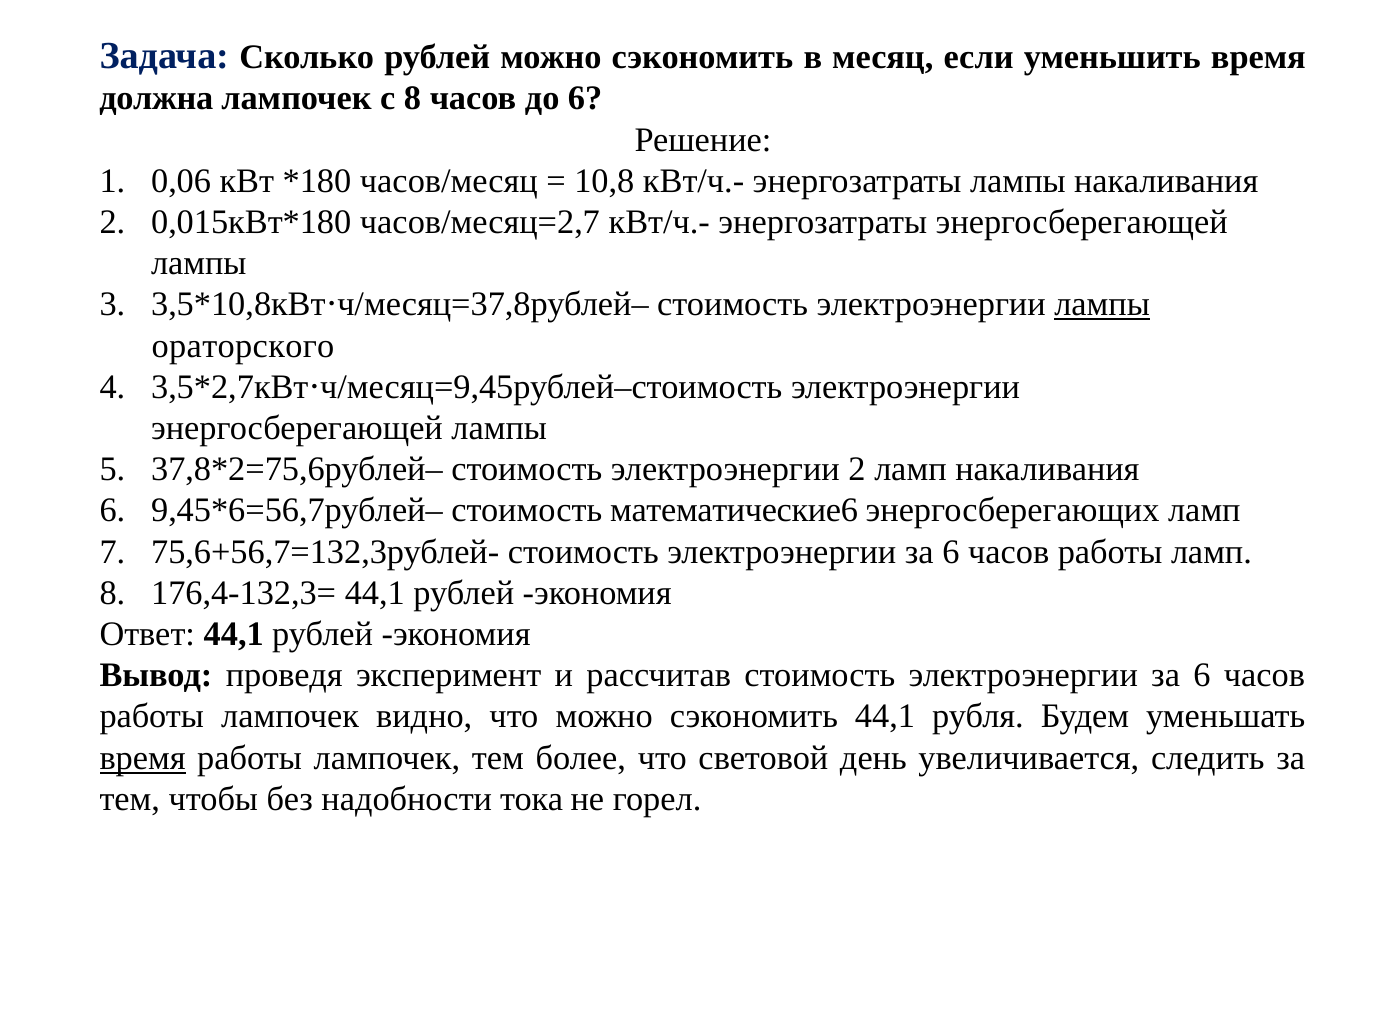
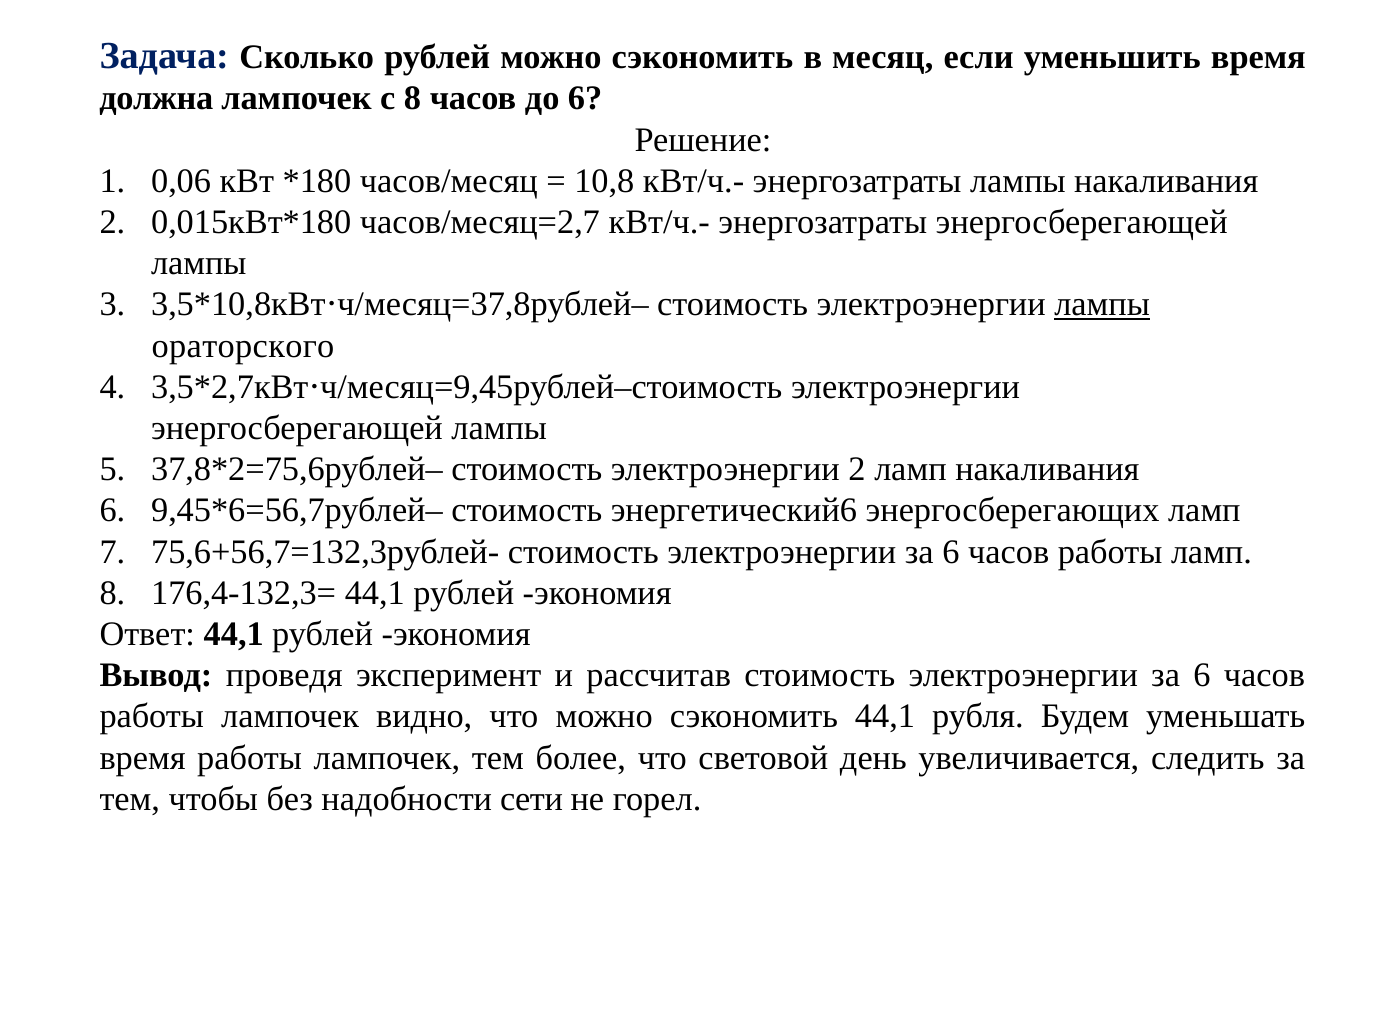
математические6: математические6 -> энергетический6 (734, 511)
время underline: present -> none (143, 758)
тока: тока -> сети (532, 799)
